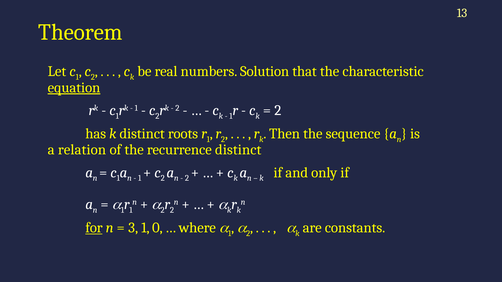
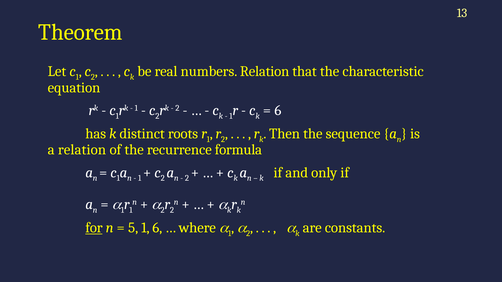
numbers Solution: Solution -> Relation (265, 71)
equation underline: present -> none (74, 88)
2: 2 -> 6 (278, 110)
recurrence distinct: distinct -> formula (238, 150)
3: 3 -> 5 (133, 228)
1 0: 0 -> 6 (157, 228)
